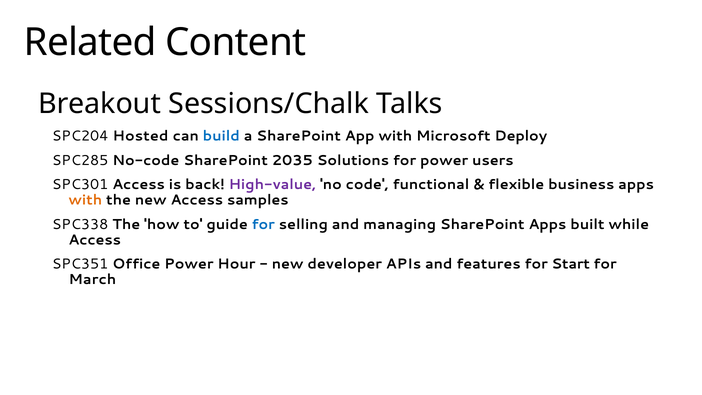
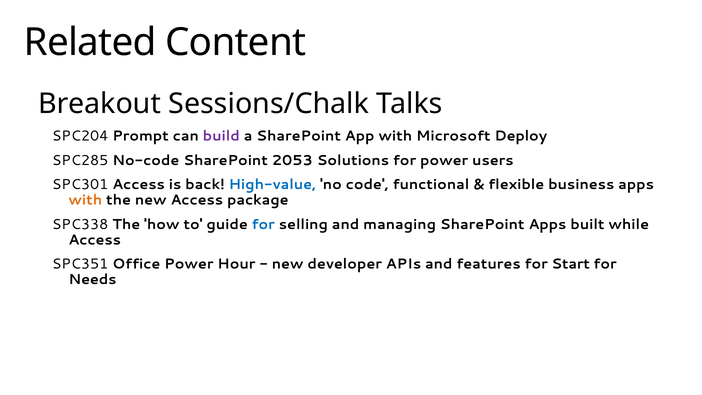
Hosted: Hosted -> Prompt (141, 136)
build colour: blue -> purple (221, 136)
2035: 2035 -> 2053 (292, 160)
High-value colour: purple -> blue (272, 184)
samples: samples -> package (258, 200)
March: March -> Needs (92, 279)
